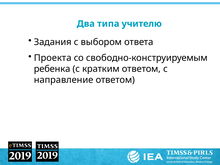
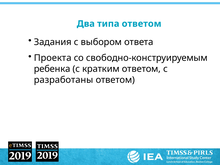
типа учителю: учителю -> ответом (142, 24)
направление: направление -> разработаны (64, 80)
